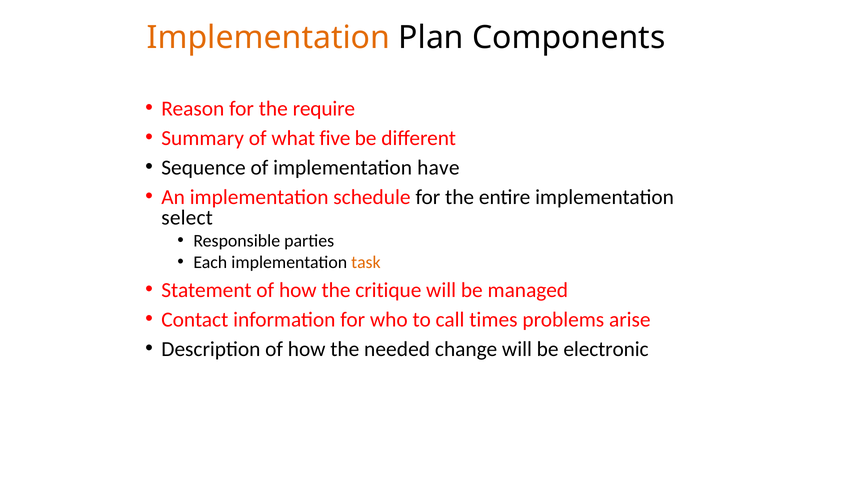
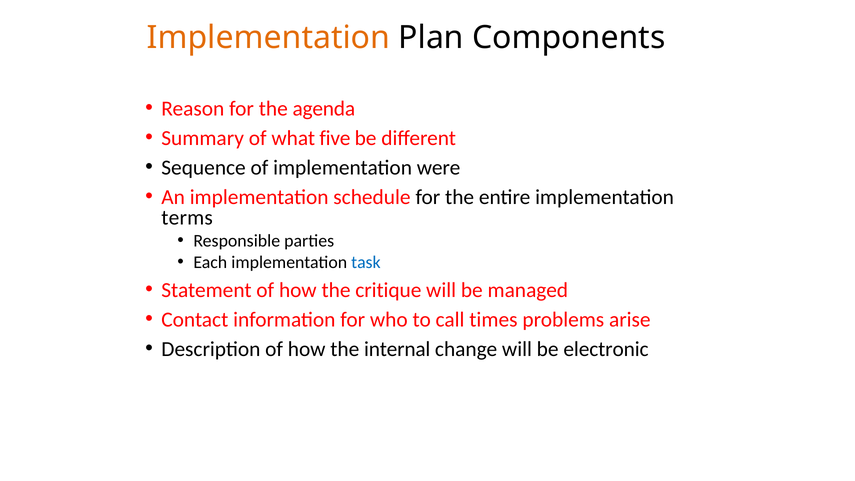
require: require -> agenda (324, 109)
have: have -> were (439, 168)
select: select -> terms (187, 218)
task colour: orange -> blue (366, 263)
needed: needed -> internal (397, 349)
